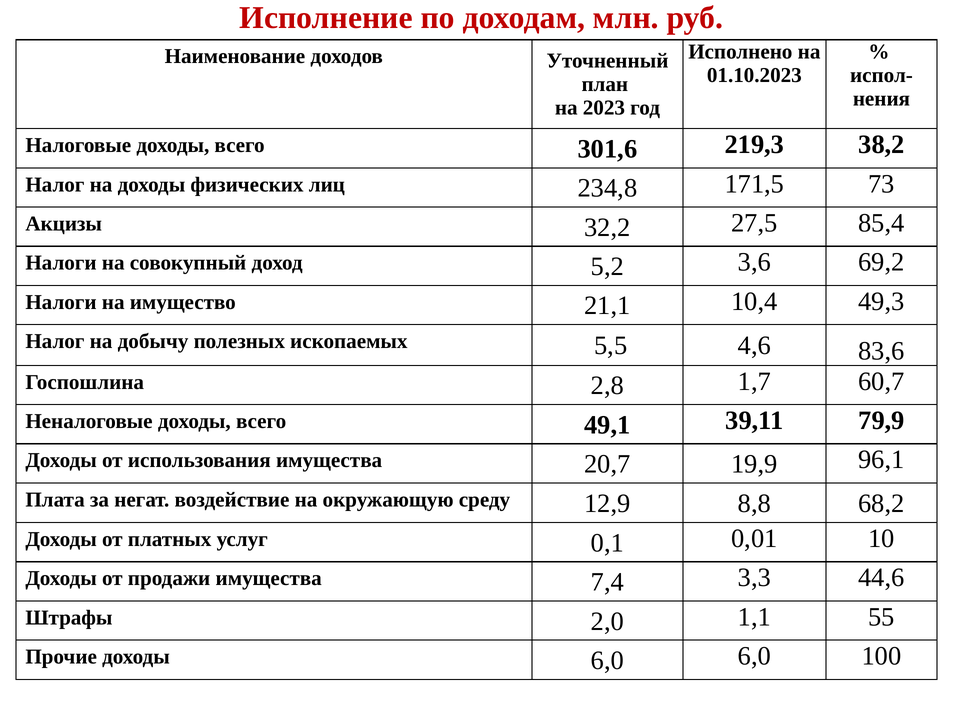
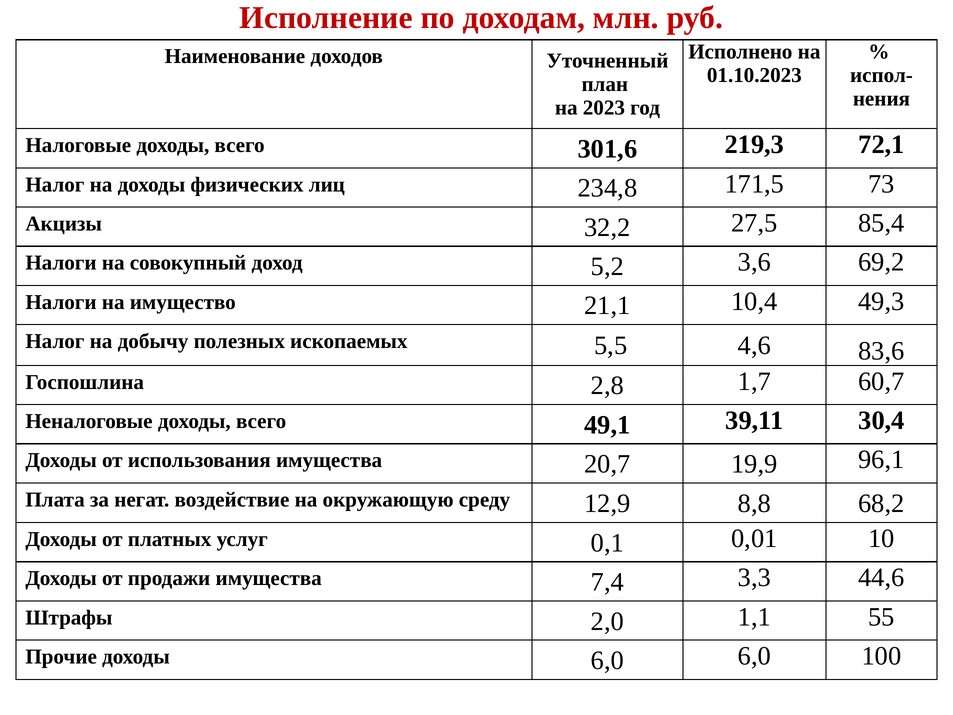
38,2: 38,2 -> 72,1 (881, 145)
79,9: 79,9 -> 30,4 (881, 420)
